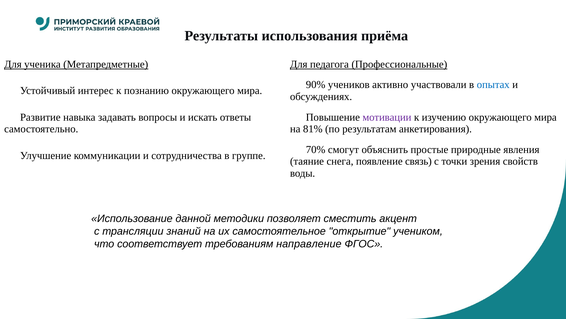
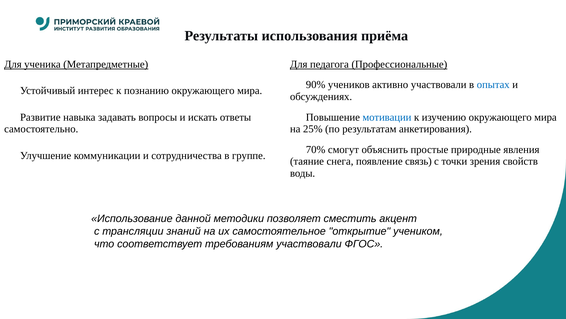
мотивации colour: purple -> blue (387, 117)
81%: 81% -> 25% (313, 129)
требованиям направление: направление -> участвовали (309, 244)
